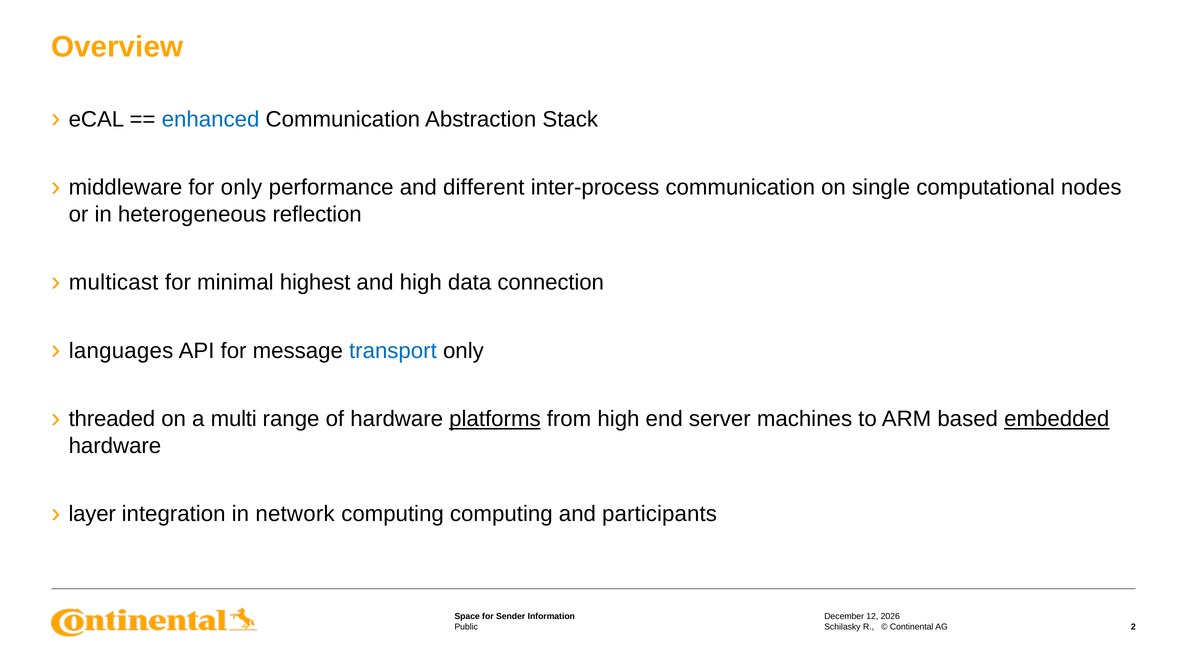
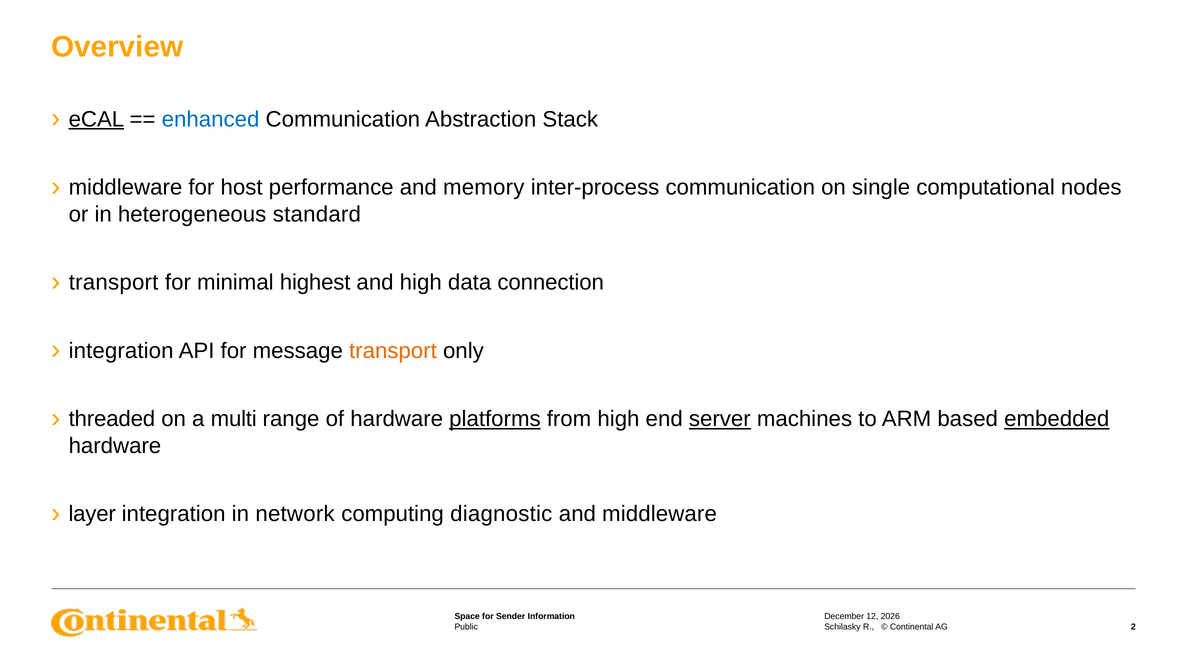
eCAL underline: none -> present (96, 119)
for only: only -> host (242, 187)
different: different -> memory (484, 187)
reflection: reflection -> standard (317, 214)
multicast: multicast -> transport (114, 282)
languages: languages -> integration (121, 351)
transport colour: blue -> orange (393, 351)
server underline: none -> present (720, 419)
computing computing: computing -> diagnostic (501, 514)
and participants: participants -> middleware (659, 514)
